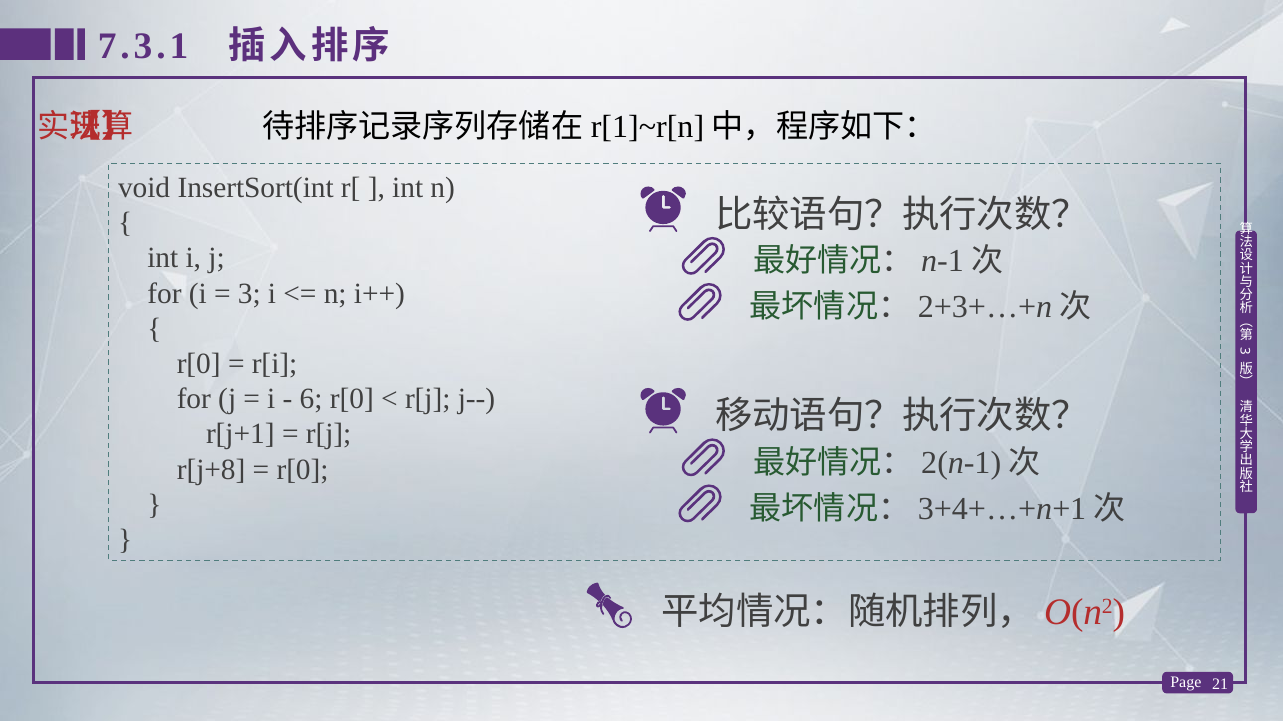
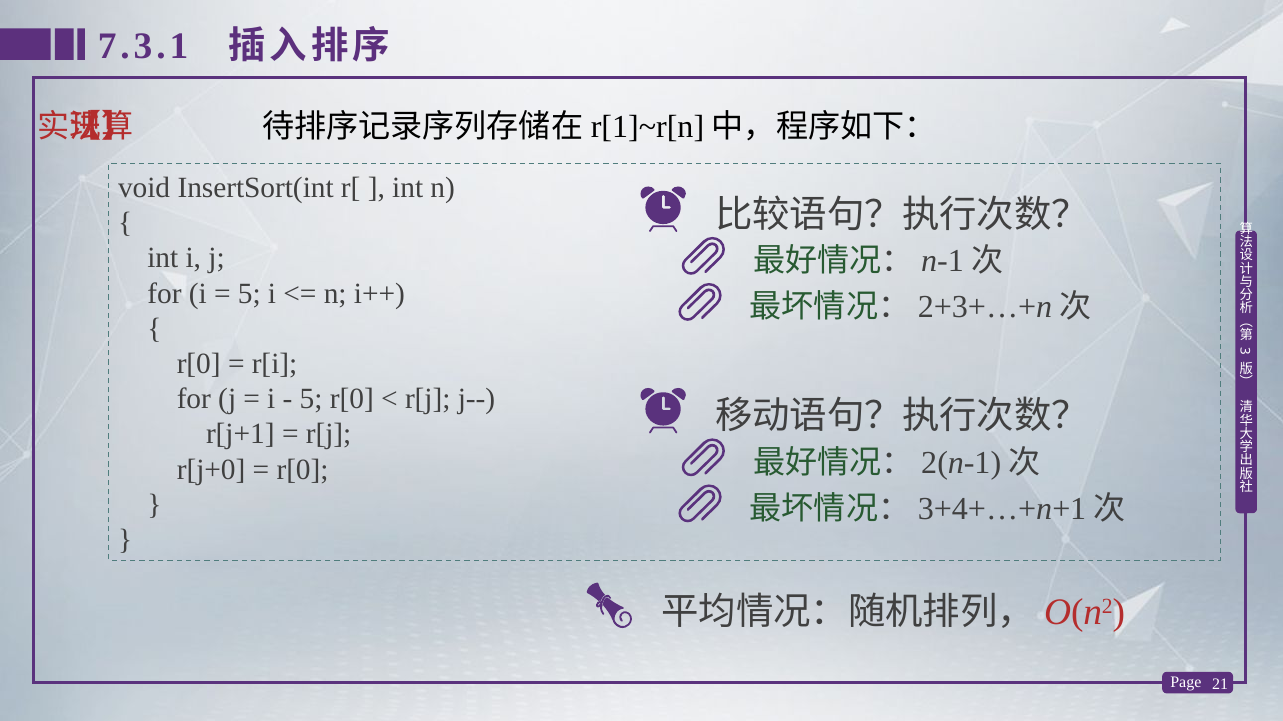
3: 3 -> 5 (249, 294)
6: 6 -> 5 (311, 399)
r[j+8: r[j+8 -> r[j+0 (211, 470)
